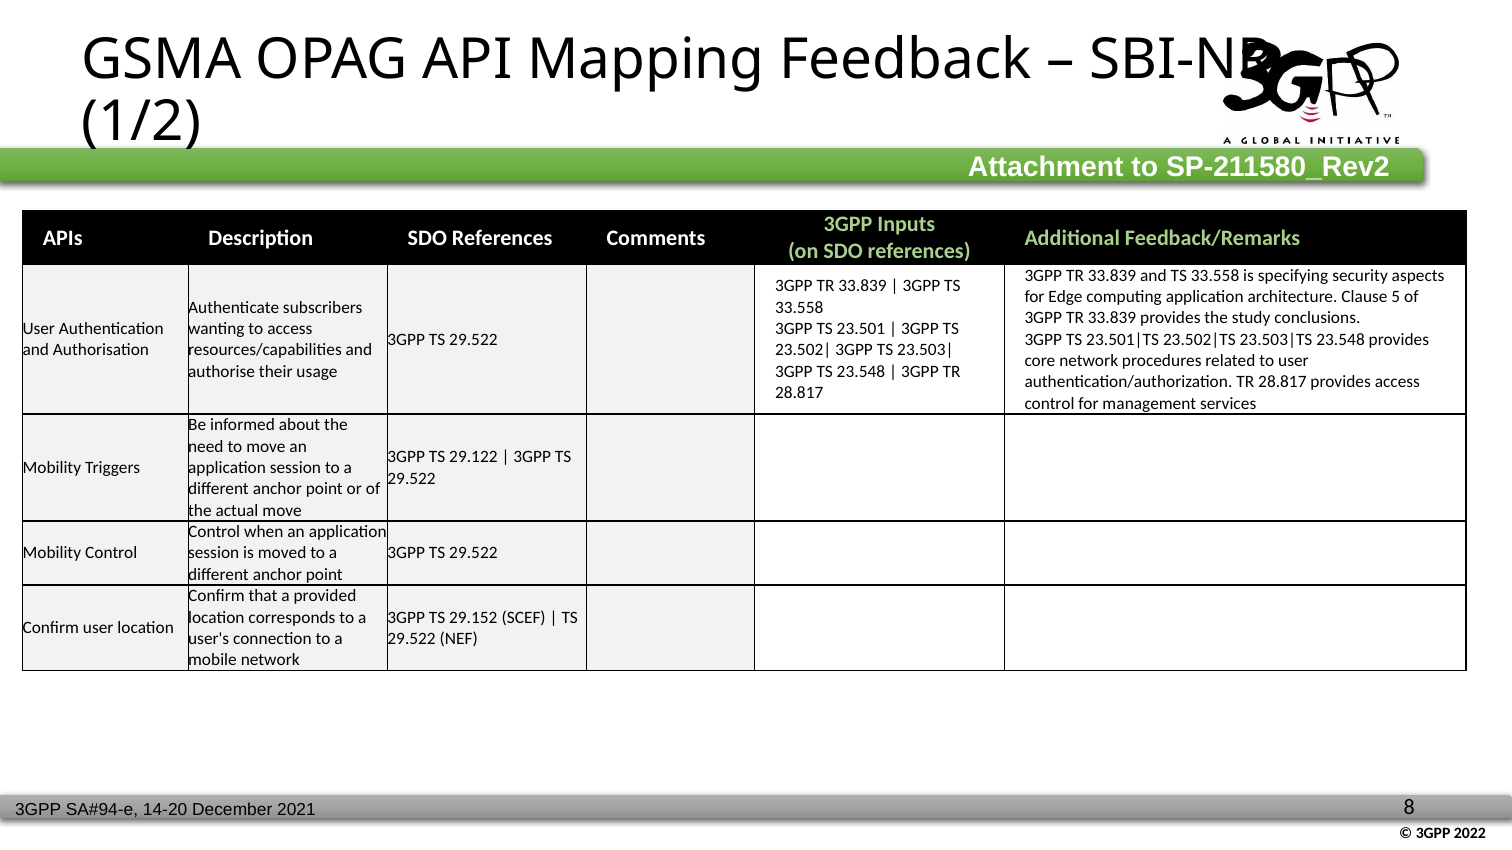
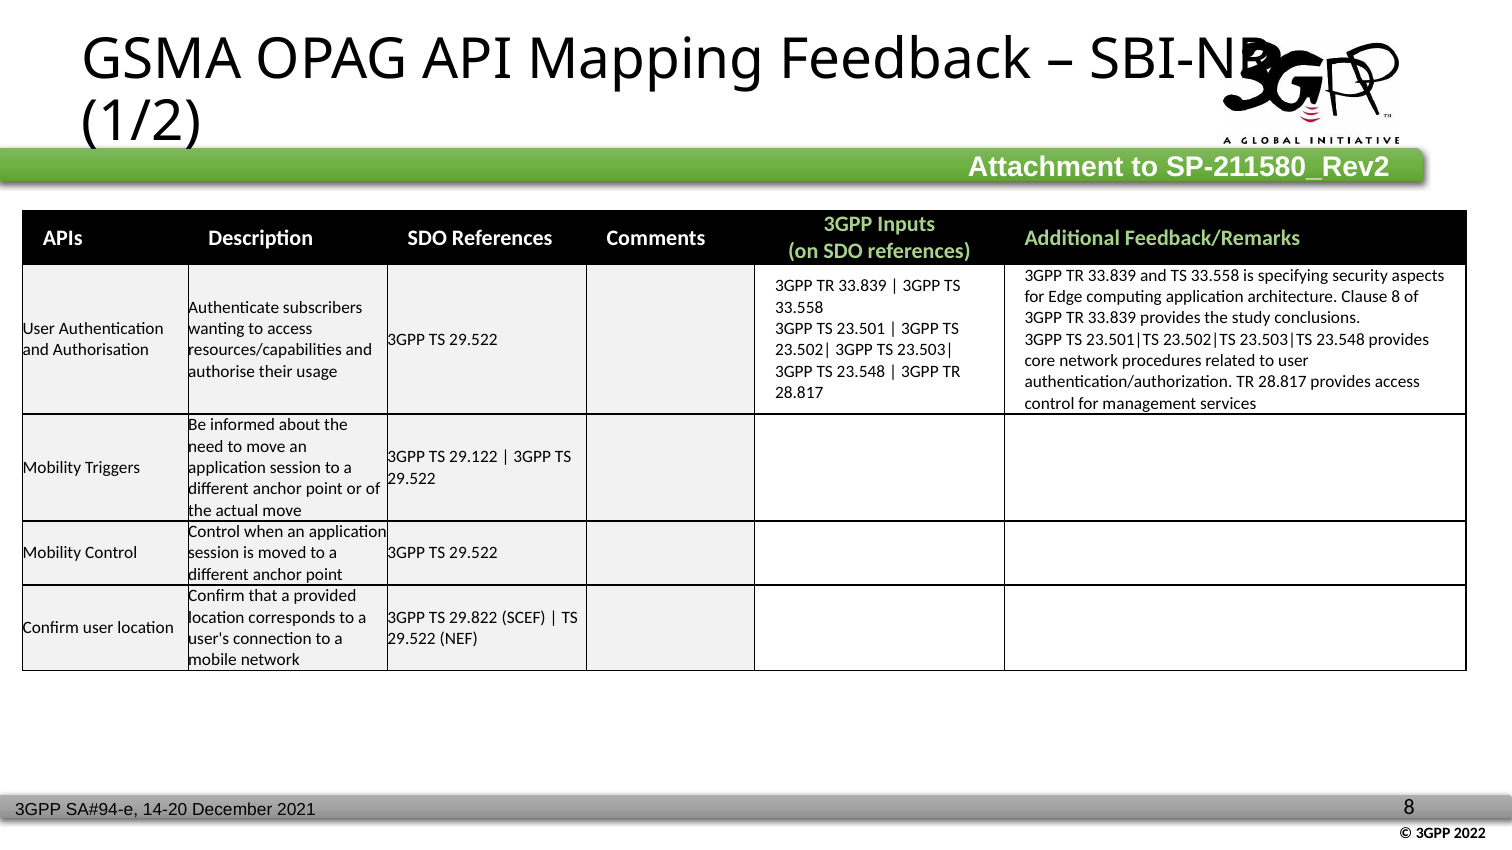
Clause 5: 5 -> 8 (1396, 297)
29.152: 29.152 -> 29.822 (473, 618)
